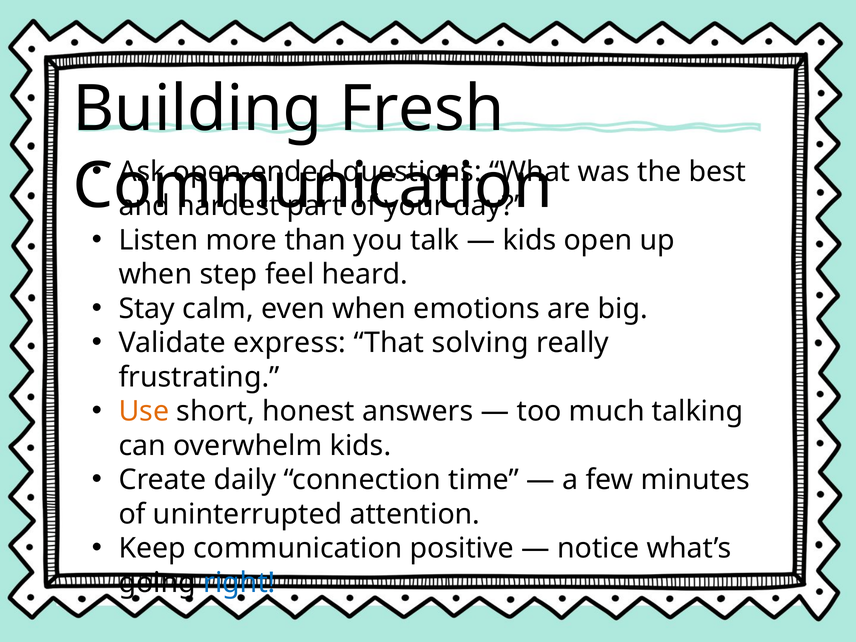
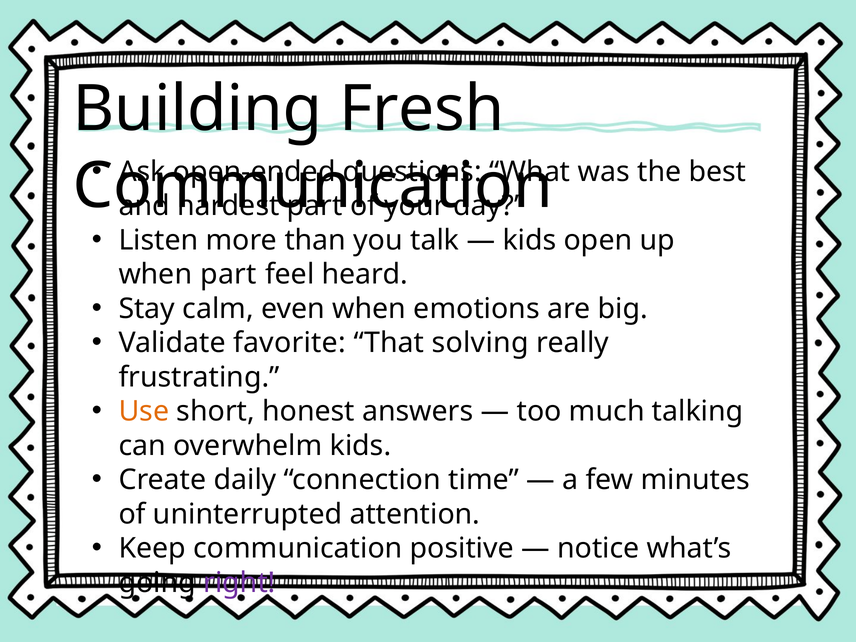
when step: step -> part (228, 274)
express: express -> favorite (290, 343)
right colour: blue -> purple (239, 583)
